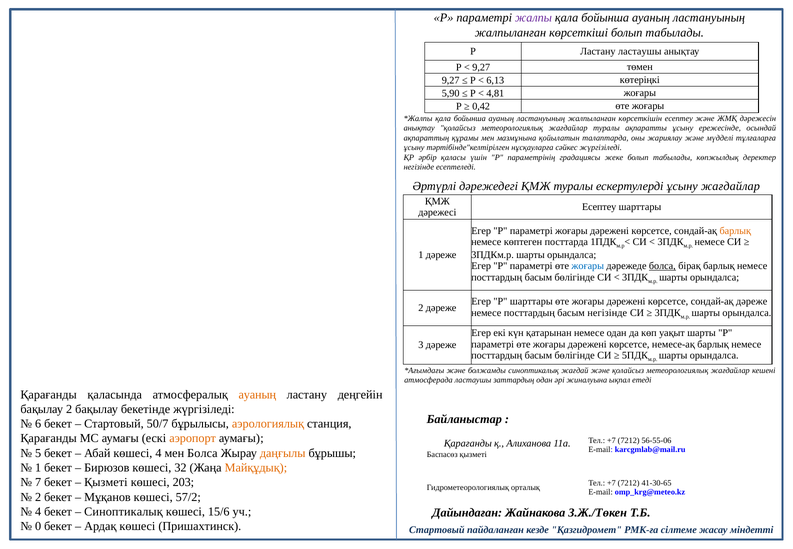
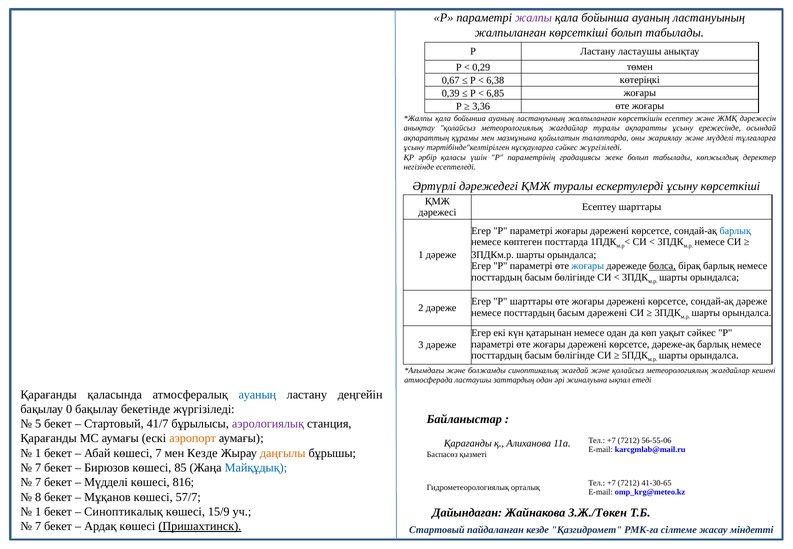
9,27: 9,27 -> 0,29 (481, 67)
9,27: 9,27 -> 0,67 (451, 80)
6,13: 6,13 -> 6,38 (495, 80)
5,90: 5,90 -> 0,39 (451, 93)
4,81: 4,81 -> 6,85 (495, 93)
0,42: 0,42 -> 3,36 (481, 106)
ұсыну жағдайлар: жағдайлар -> көрсеткіші (730, 186)
барлық colour: orange -> blue (735, 231)
басым негізінде: негізінде -> дәрежені (607, 313)
уақыт шарты: шарты -> сәйкес (701, 333)
немесе-ақ: немесе-ақ -> дәреже-ақ (673, 344)
ауаның colour: orange -> blue (257, 395)
бақылау 2: 2 -> 0 (69, 409)
6: 6 -> 5 (38, 424)
50/7: 50/7 -> 41/7 (158, 424)
аэрологиялық colour: orange -> purple (268, 424)
5: 5 -> 1 (38, 453)
көшесі 4: 4 -> 7 (158, 453)
мен Болса: Болса -> Кезде (202, 453)
1: 1 -> 7 (38, 468)
32: 32 -> 85 (180, 468)
Майқұдық colour: orange -> blue (256, 468)
Қызметі: Қызметі -> Мүдделі (106, 482)
203: 203 -> 816 (183, 482)
2: 2 -> 8 (38, 497)
57/2: 57/2 -> 57/7 (188, 497)
4: 4 -> 1 (38, 512)
15/6: 15/6 -> 15/9 (219, 512)
0: 0 -> 7 (38, 526)
Пришахтинск underline: none -> present (200, 526)
